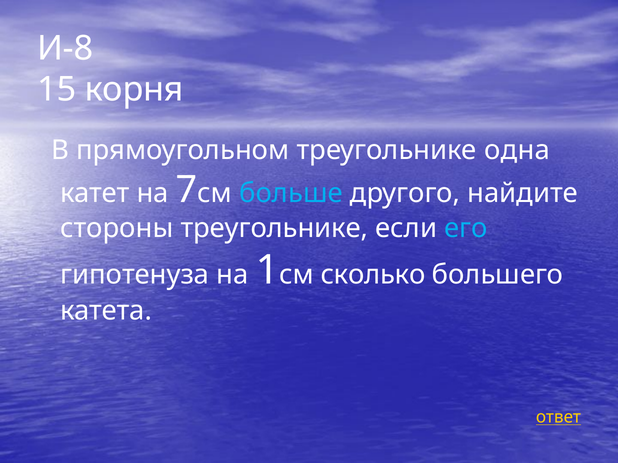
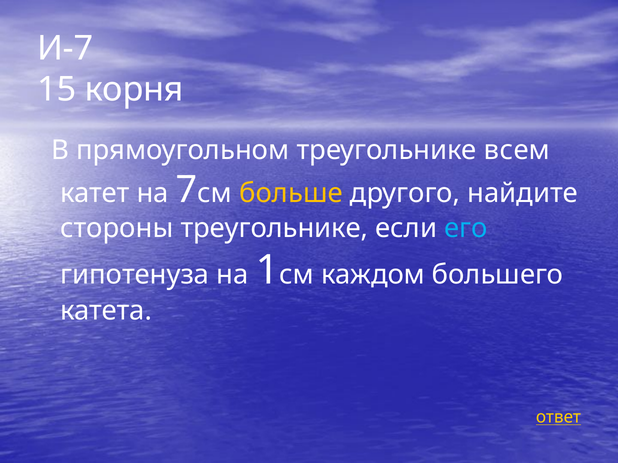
И-8: И-8 -> И-7 (65, 48)
одна: одна -> всем (517, 150)
больше colour: light blue -> yellow (291, 194)
сколько: сколько -> каждом (373, 275)
